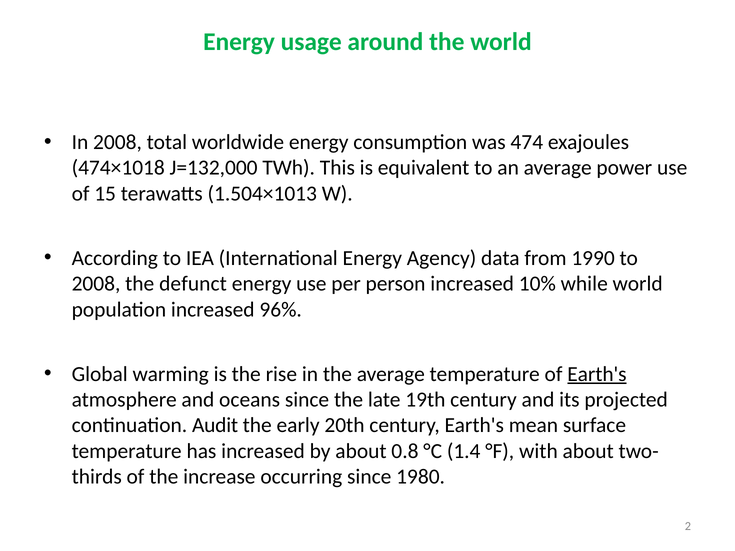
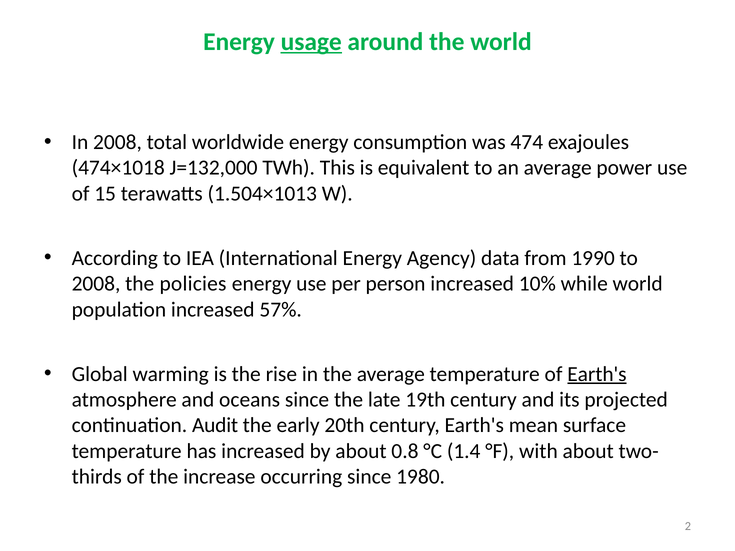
usage underline: none -> present (311, 42)
defunct: defunct -> policies (193, 284)
96%: 96% -> 57% (281, 310)
